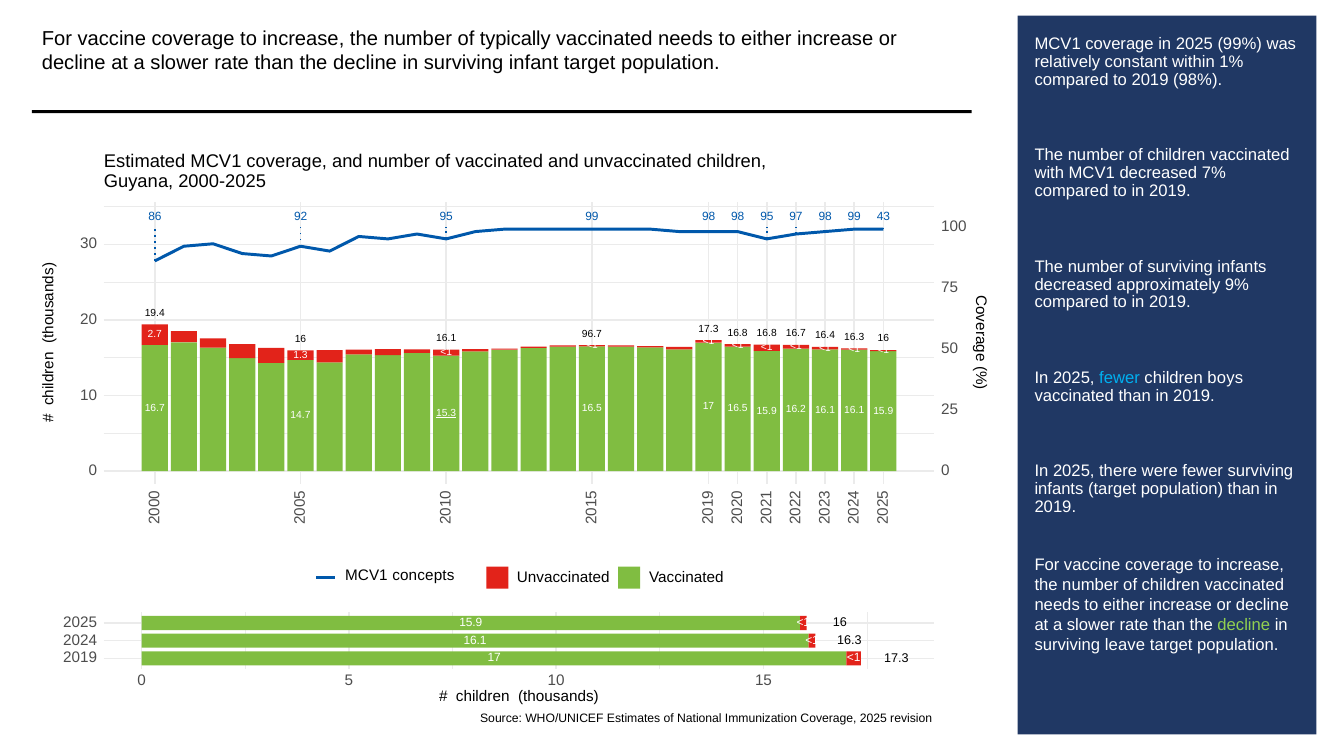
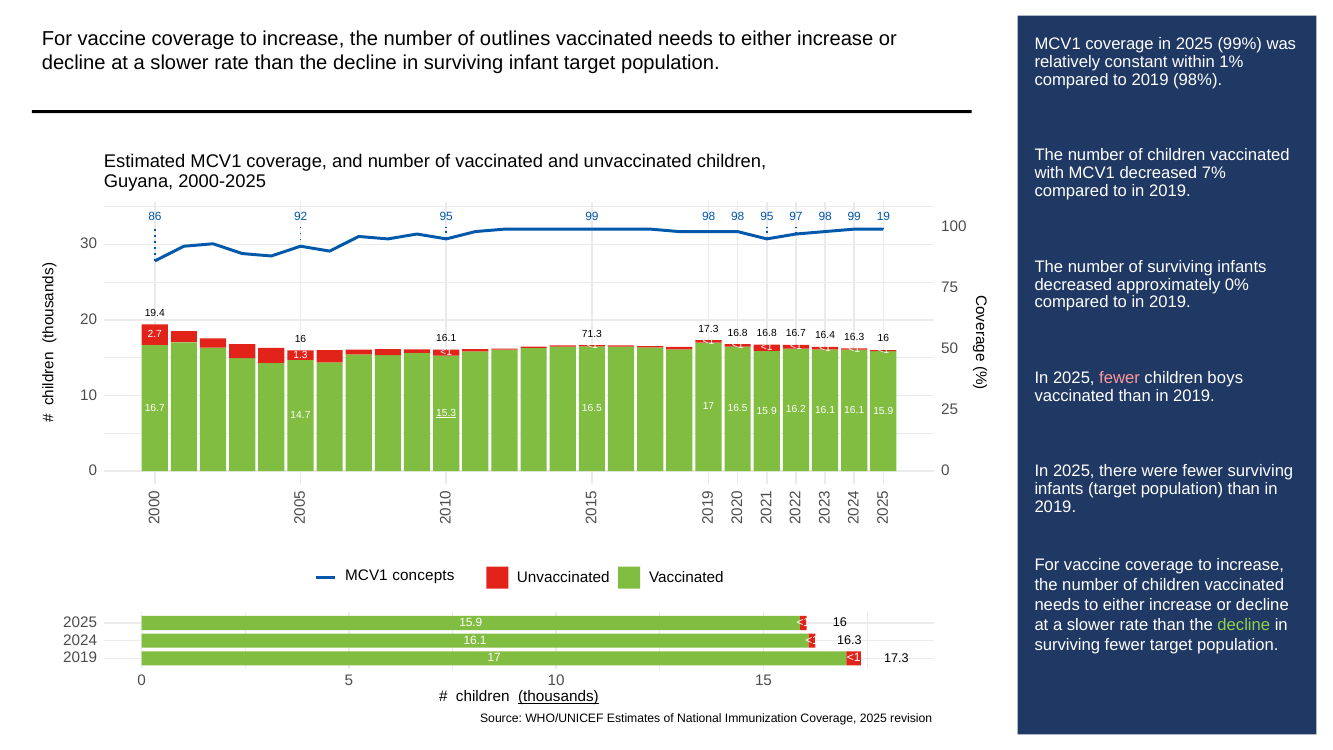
typically: typically -> outlines (515, 38)
43: 43 -> 19 (883, 217)
9%: 9% -> 0% (1237, 284)
96.7: 96.7 -> 71.3 (592, 334)
fewer colour: light blue -> pink (1120, 378)
surviving leave: leave -> fewer (1125, 645)
thousands underline: none -> present (558, 697)
